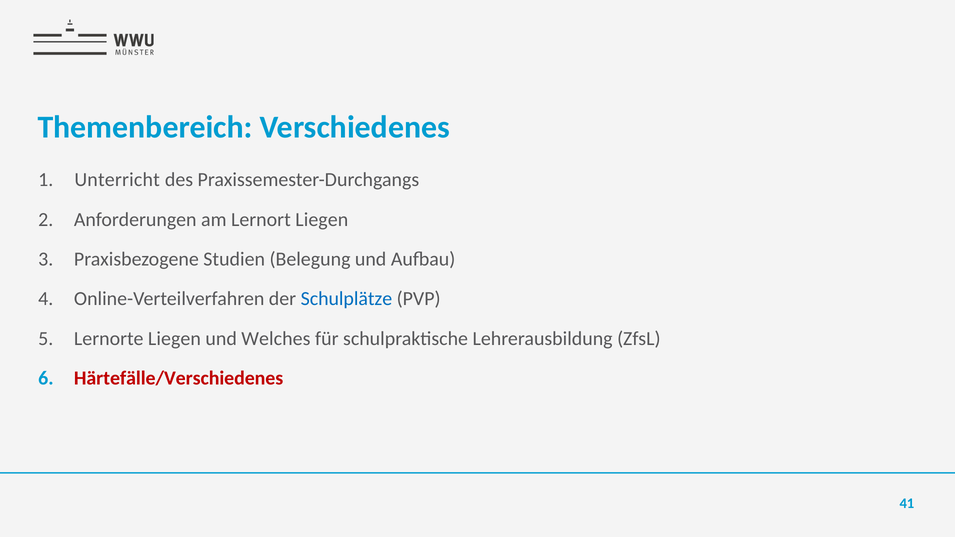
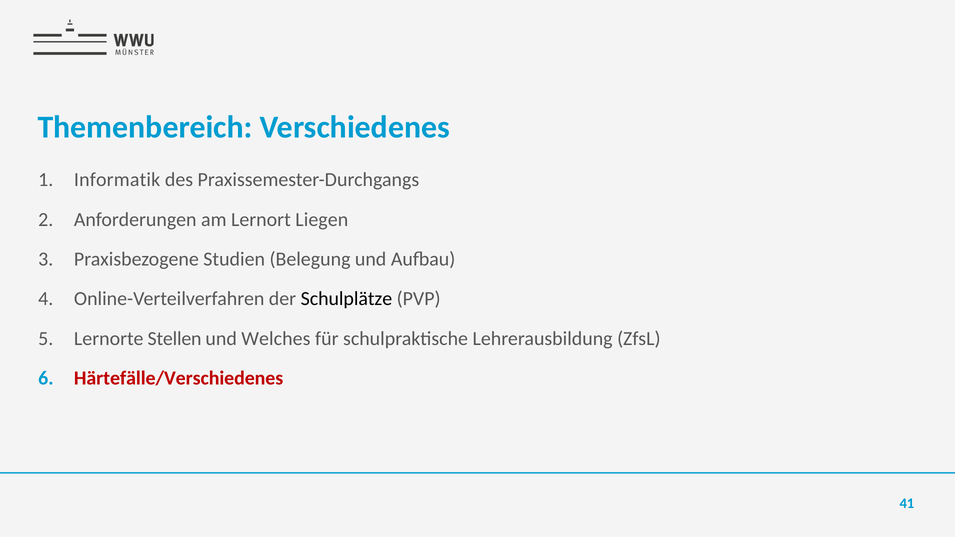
Unterricht: Unterricht -> Informatik (117, 180)
Schulplätze colour: blue -> black (346, 299)
Lernorte Liegen: Liegen -> Stellen (175, 339)
